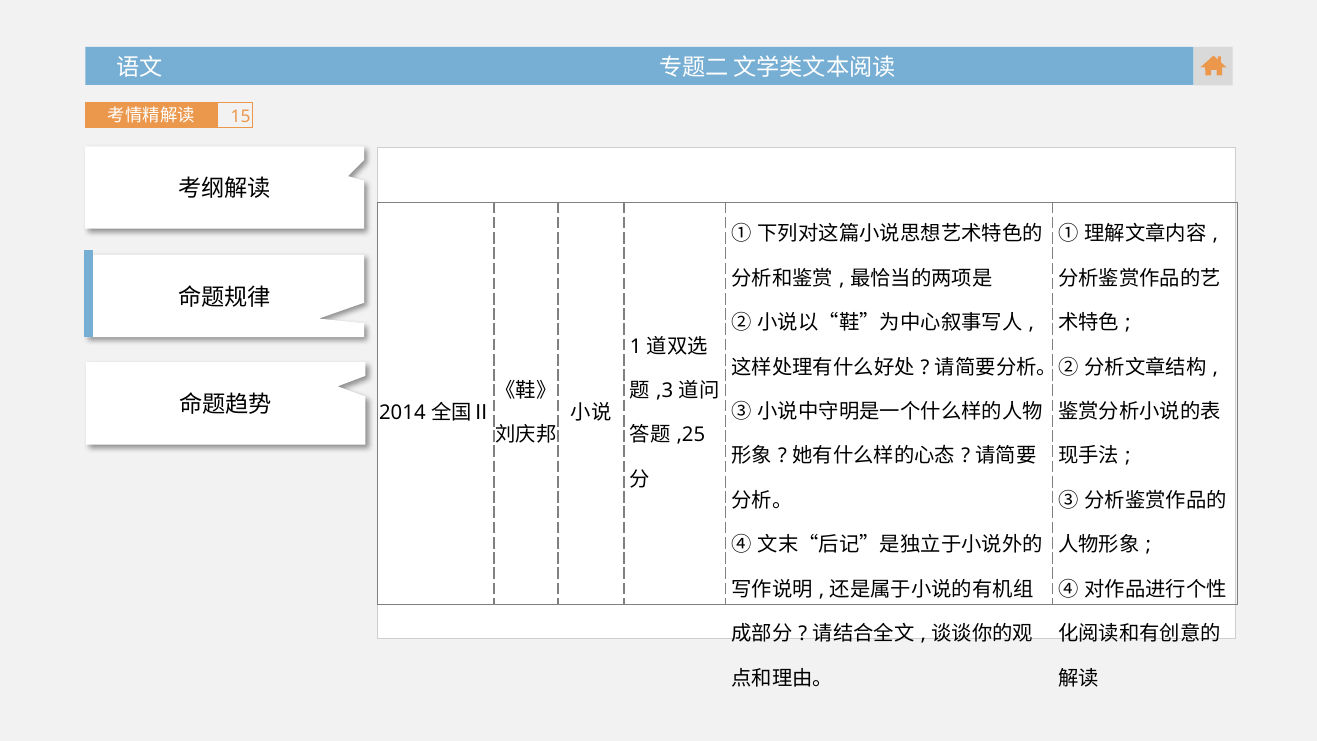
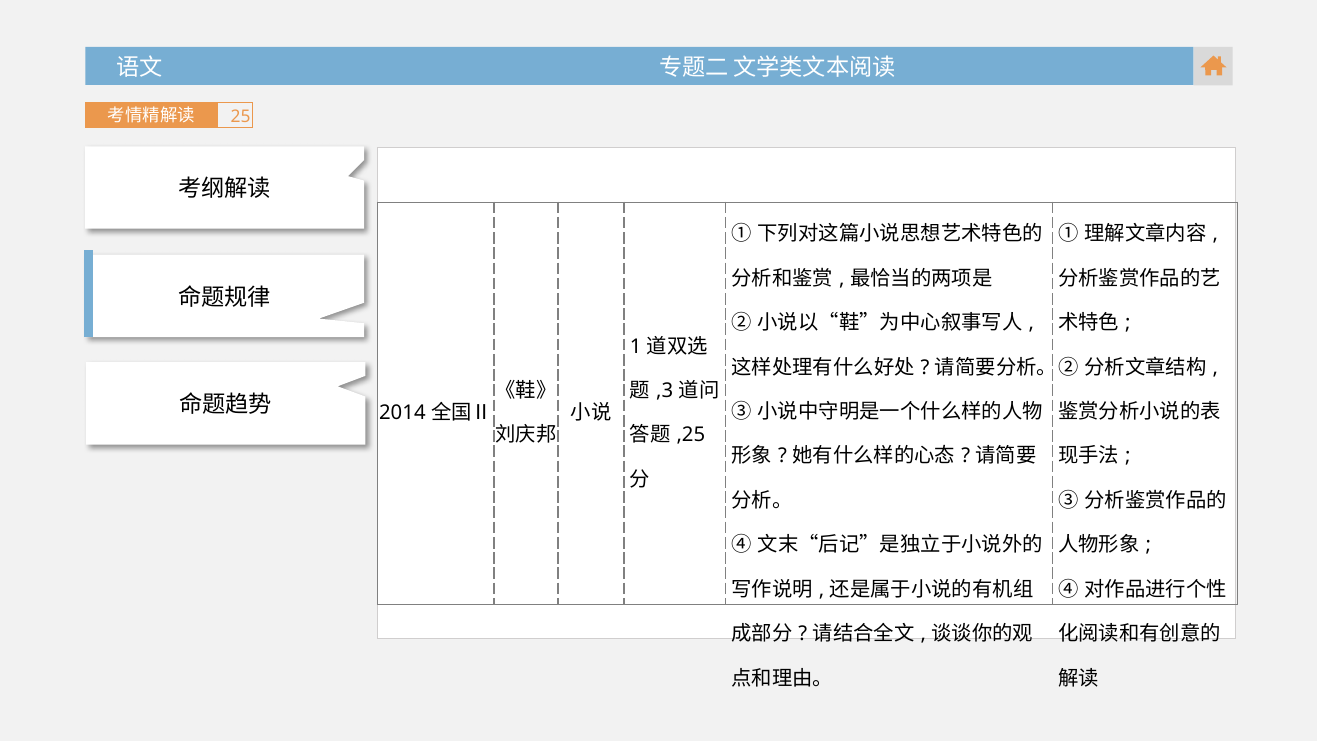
15: 15 -> 25 (241, 117)
